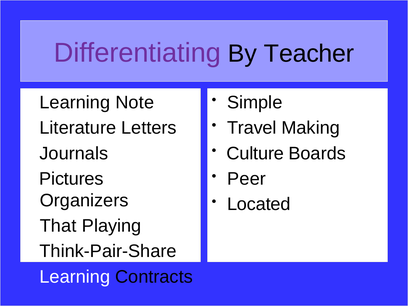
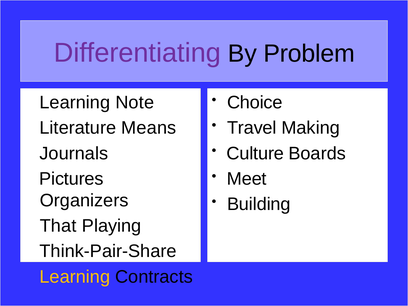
Teacher: Teacher -> Problem (309, 54)
Simple: Simple -> Choice (255, 103)
Letters: Letters -> Means (149, 128)
Peer: Peer -> Meet (247, 179)
Located: Located -> Building (259, 204)
Learning colour: white -> yellow (75, 277)
